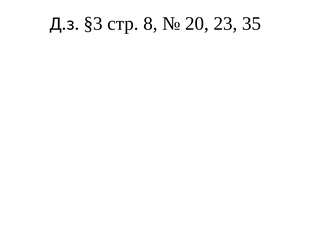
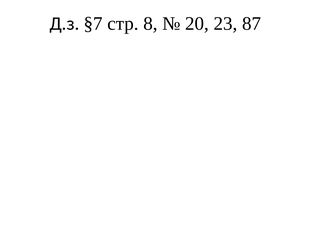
§3: §3 -> §7 (93, 24)
35: 35 -> 87 (252, 24)
